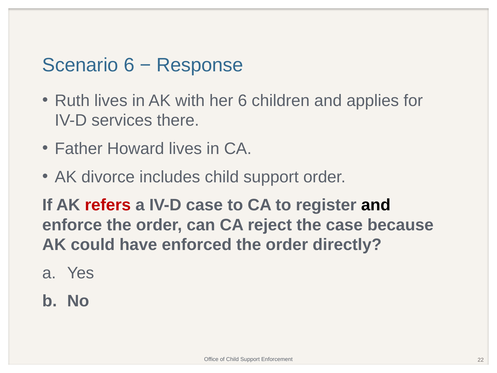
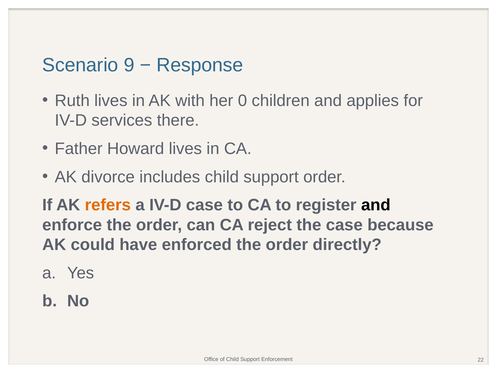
Scenario 6: 6 -> 9 (129, 65)
her 6: 6 -> 0 (242, 101)
refers colour: red -> orange (108, 205)
